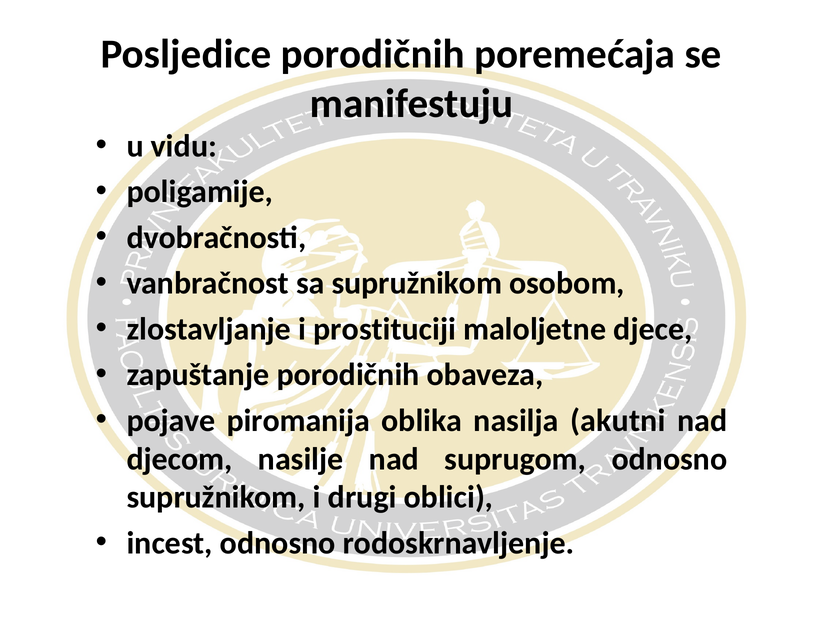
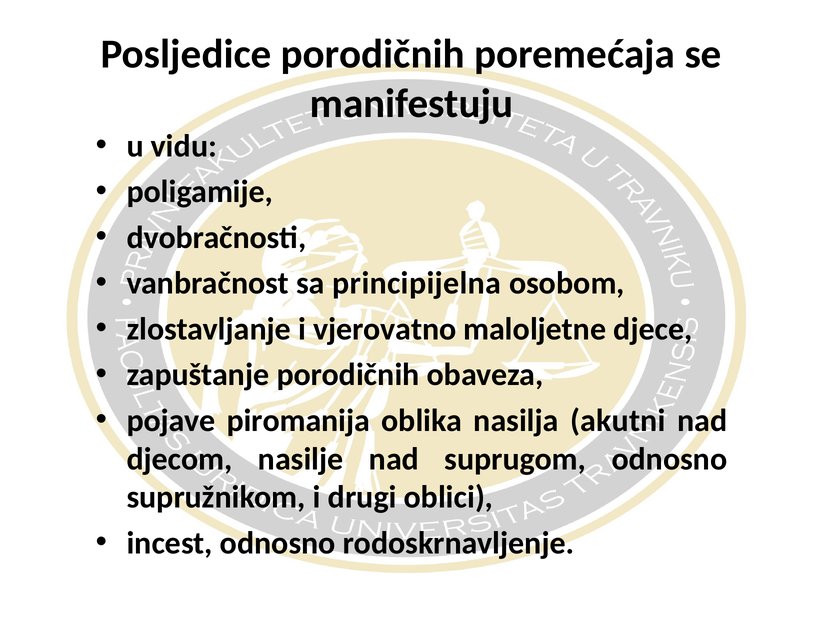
sa supružnikom: supružnikom -> principijelna (417, 283)
prostituciji: prostituciji -> vjerovatno (385, 329)
